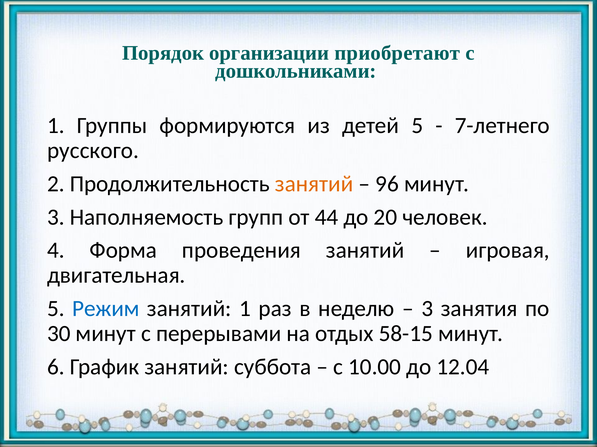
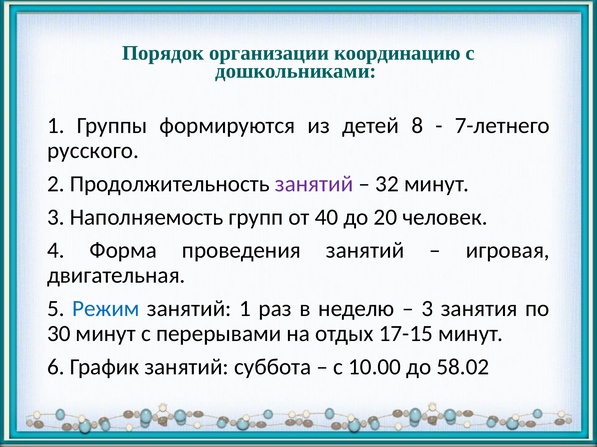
приобретают: приобретают -> координацию (397, 53)
детей 5: 5 -> 8 (417, 126)
занятий colour: orange -> purple (314, 184)
96: 96 -> 32 (387, 184)
44: 44 -> 40 (326, 217)
58-15: 58-15 -> 17-15 (406, 334)
12.04: 12.04 -> 58.02 (463, 367)
